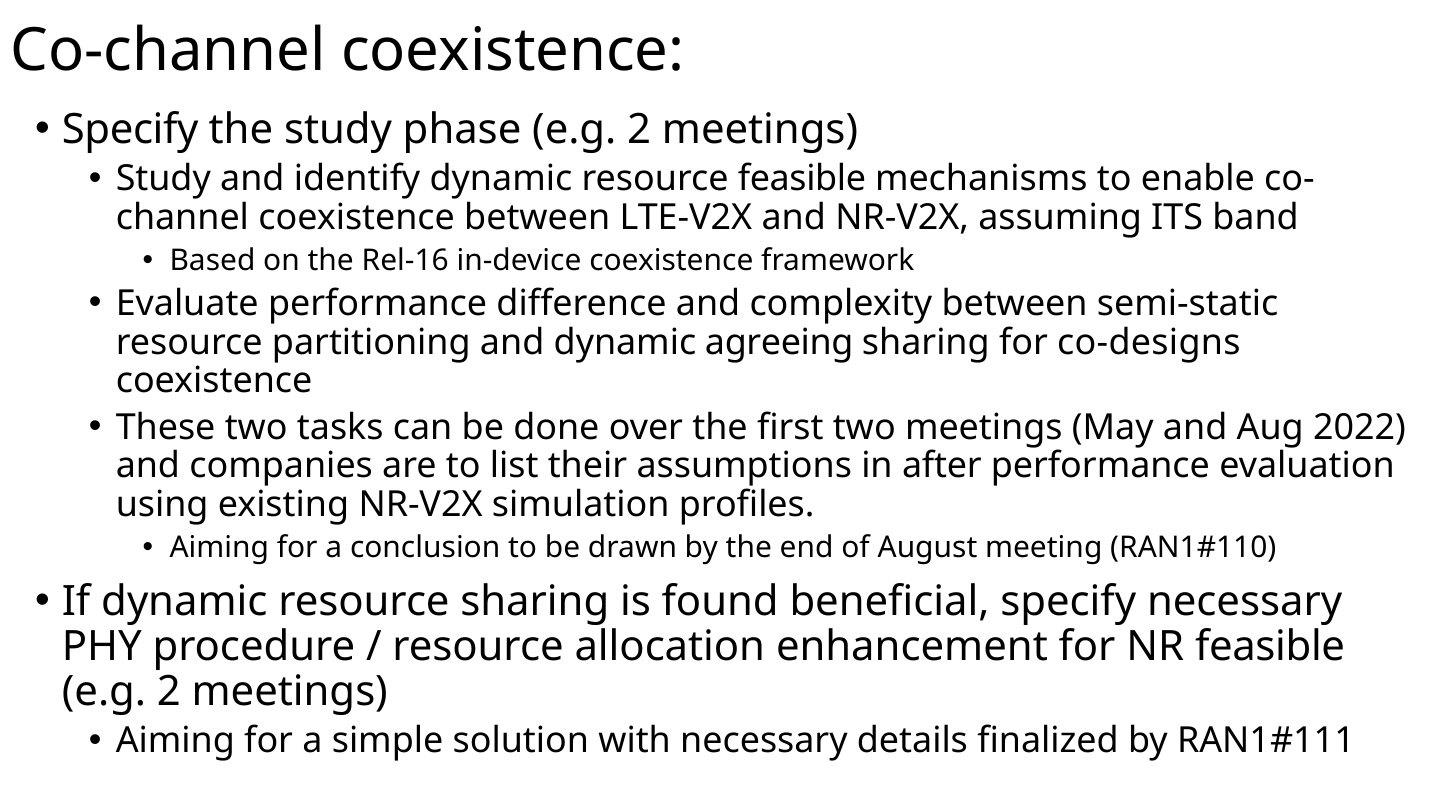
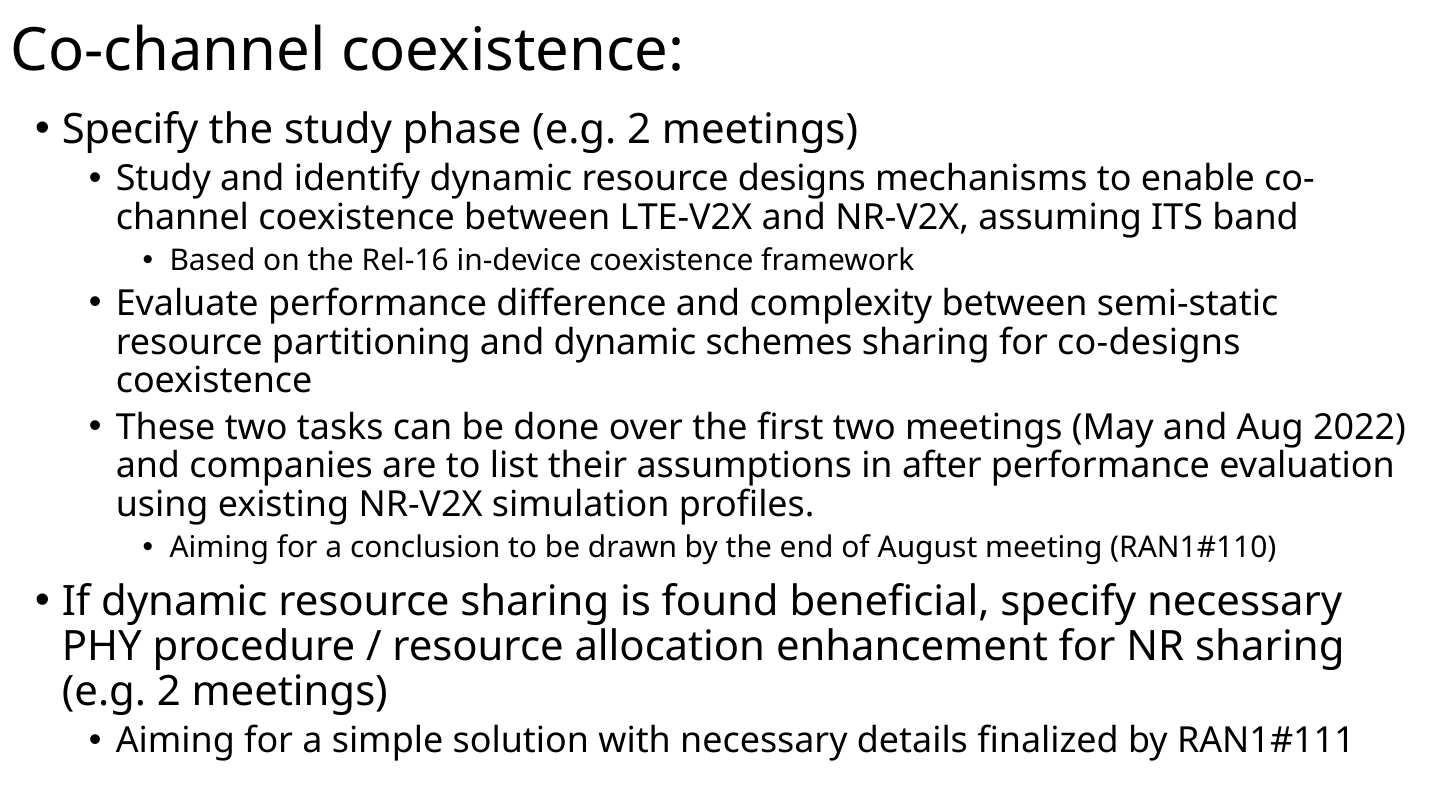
resource feasible: feasible -> designs (802, 179)
agreeing: agreeing -> schemes (779, 342)
NR feasible: feasible -> sharing (1270, 646)
